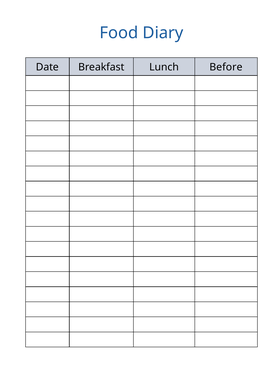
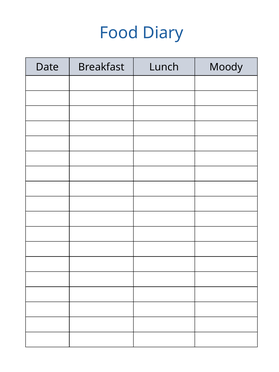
Before: Before -> Moody (226, 67)
